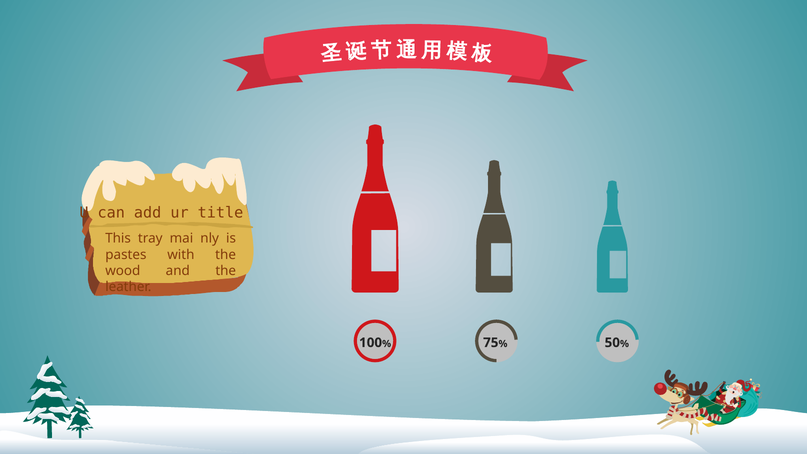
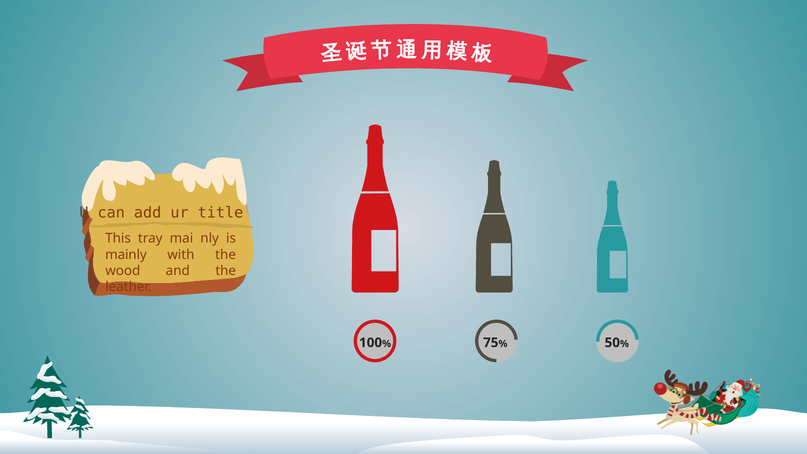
pastes: pastes -> mainly (126, 255)
